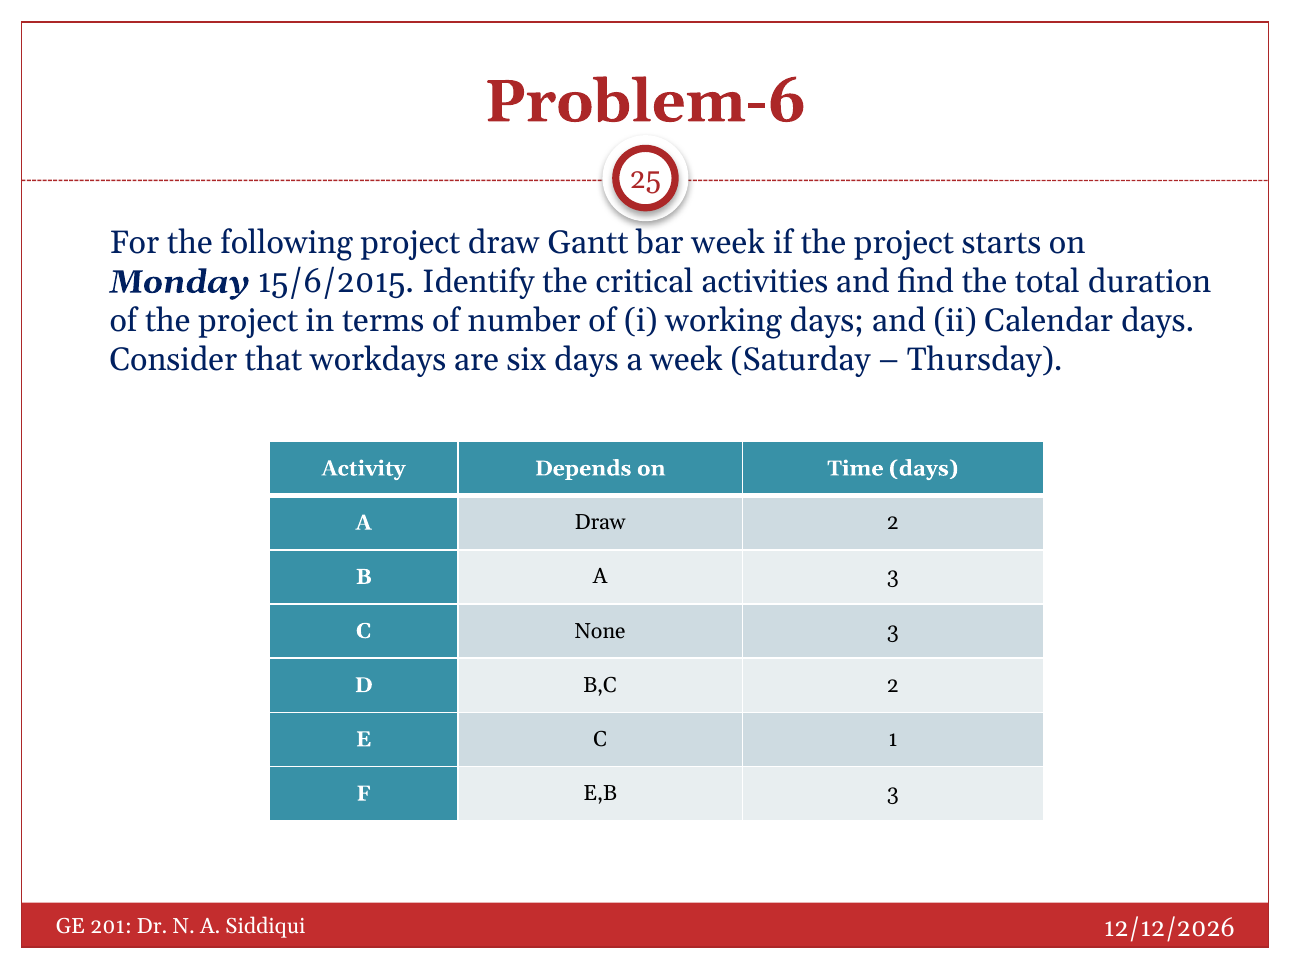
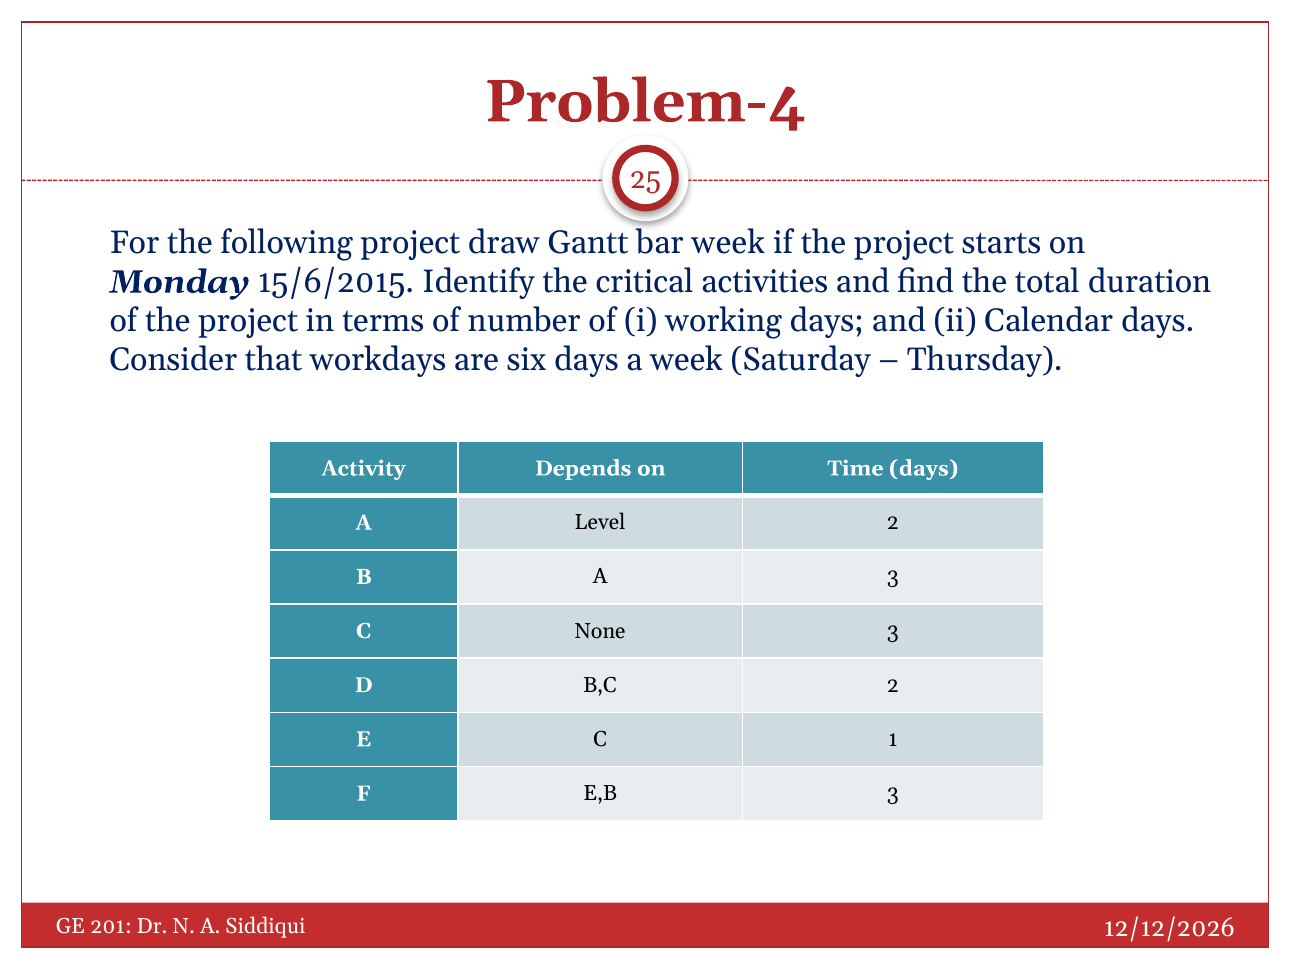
Problem-6: Problem-6 -> Problem-4 (645, 102)
A Draw: Draw -> Level (600, 522)
